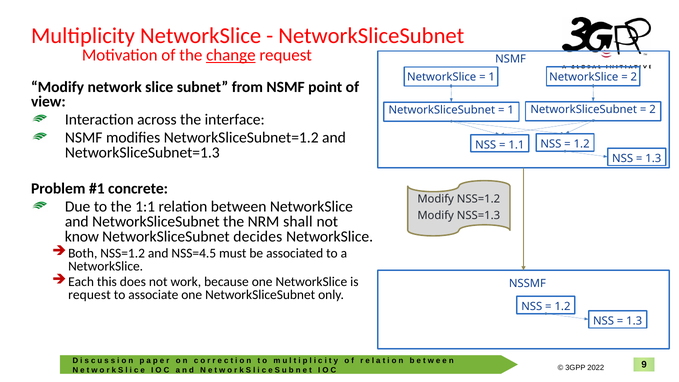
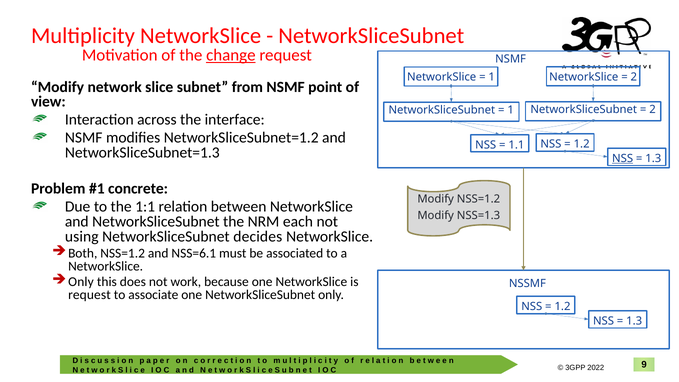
NSS underline: none -> present (623, 158)
shall: shall -> each (298, 222)
know: know -> using (82, 237)
NSS=4.5: NSS=4.5 -> NSS=6.1 (194, 253)
Each: Each -> Only (81, 282)
